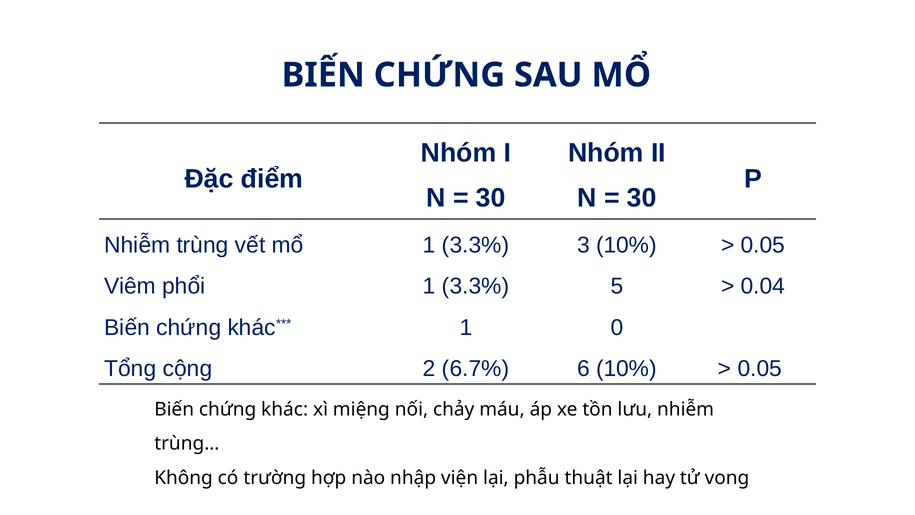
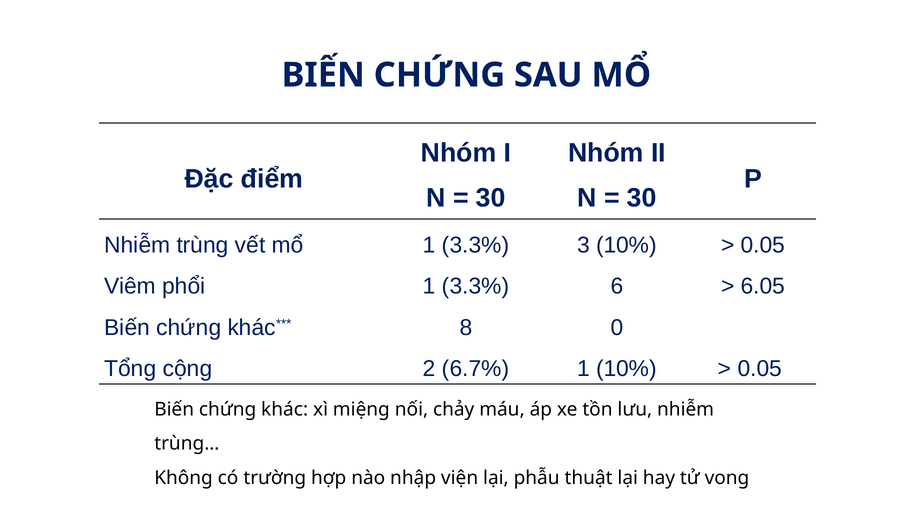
5: 5 -> 6 (617, 286)
0.04: 0.04 -> 6.05 (763, 286)
1: 1 -> 8 (466, 327)
6.7% 6: 6 -> 1 (583, 369)
